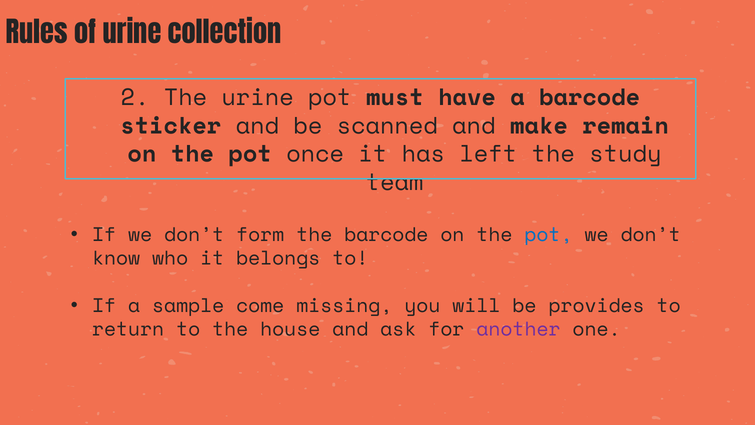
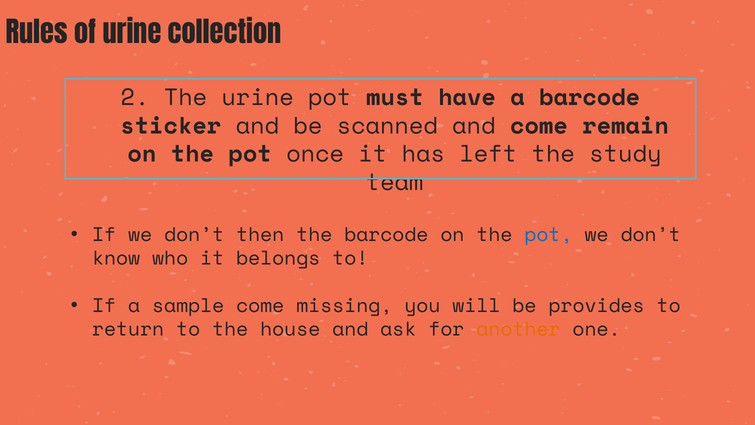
and make: make -> come (539, 126)
form: form -> then (260, 235)
another colour: purple -> orange (518, 329)
